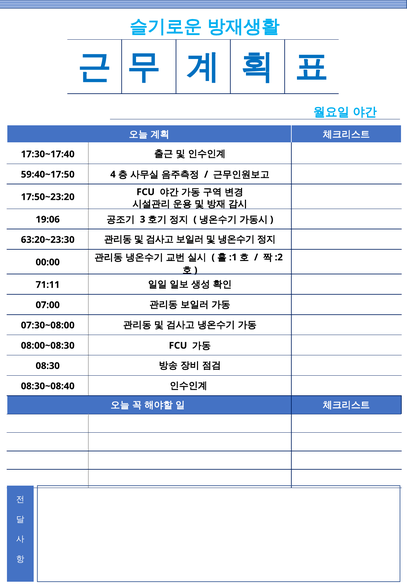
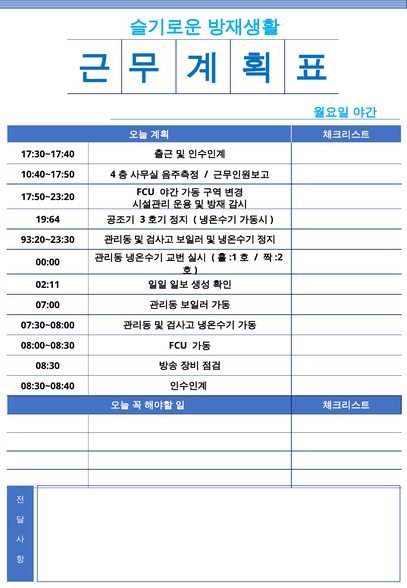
59:40~17:50: 59:40~17:50 -> 10:40~17:50 (48, 174)
19:06: 19:06 -> 19:64 (48, 219)
63:20~23:30: 63:20~23:30 -> 93:20~23:30 (48, 240)
71:11: 71:11 -> 02:11 (48, 285)
